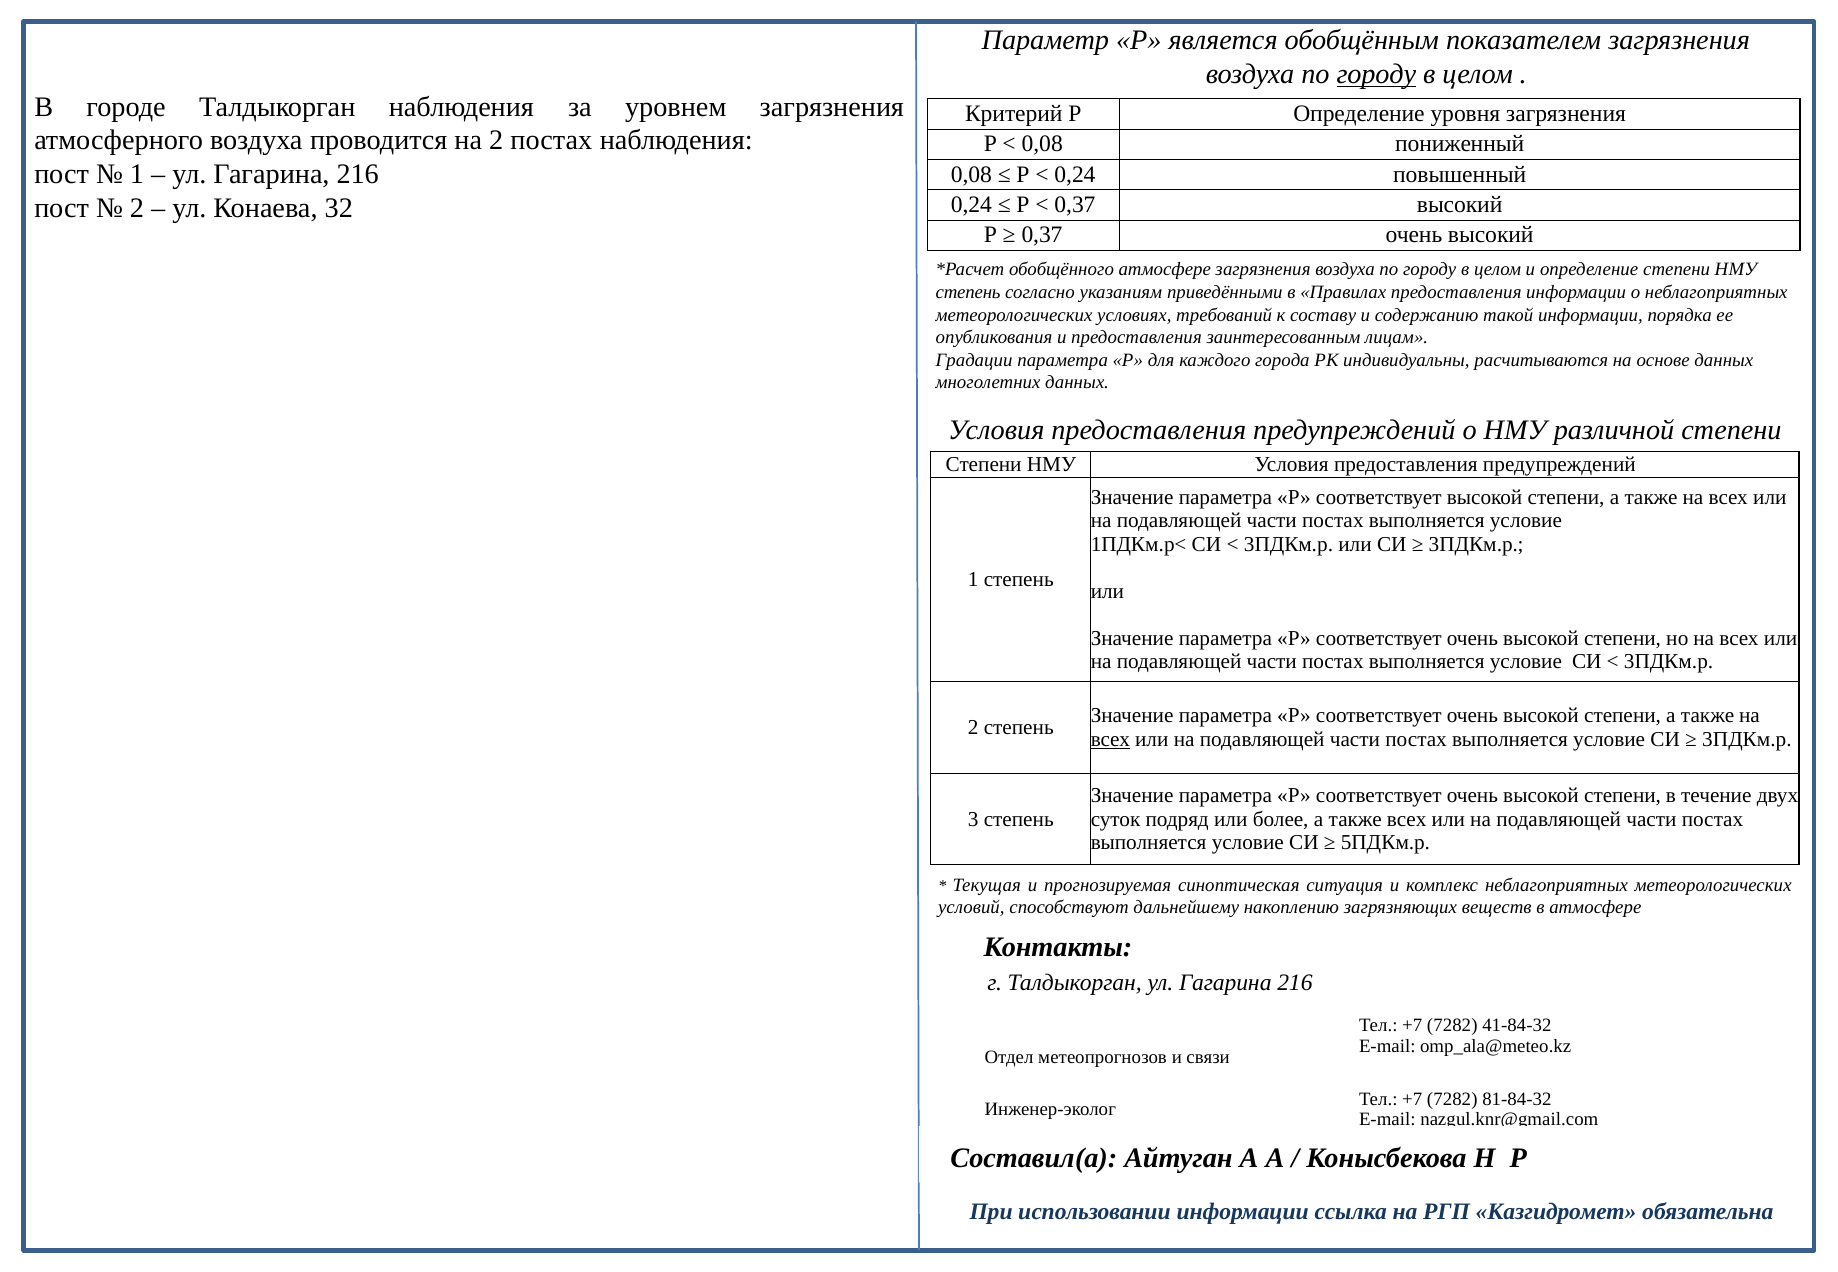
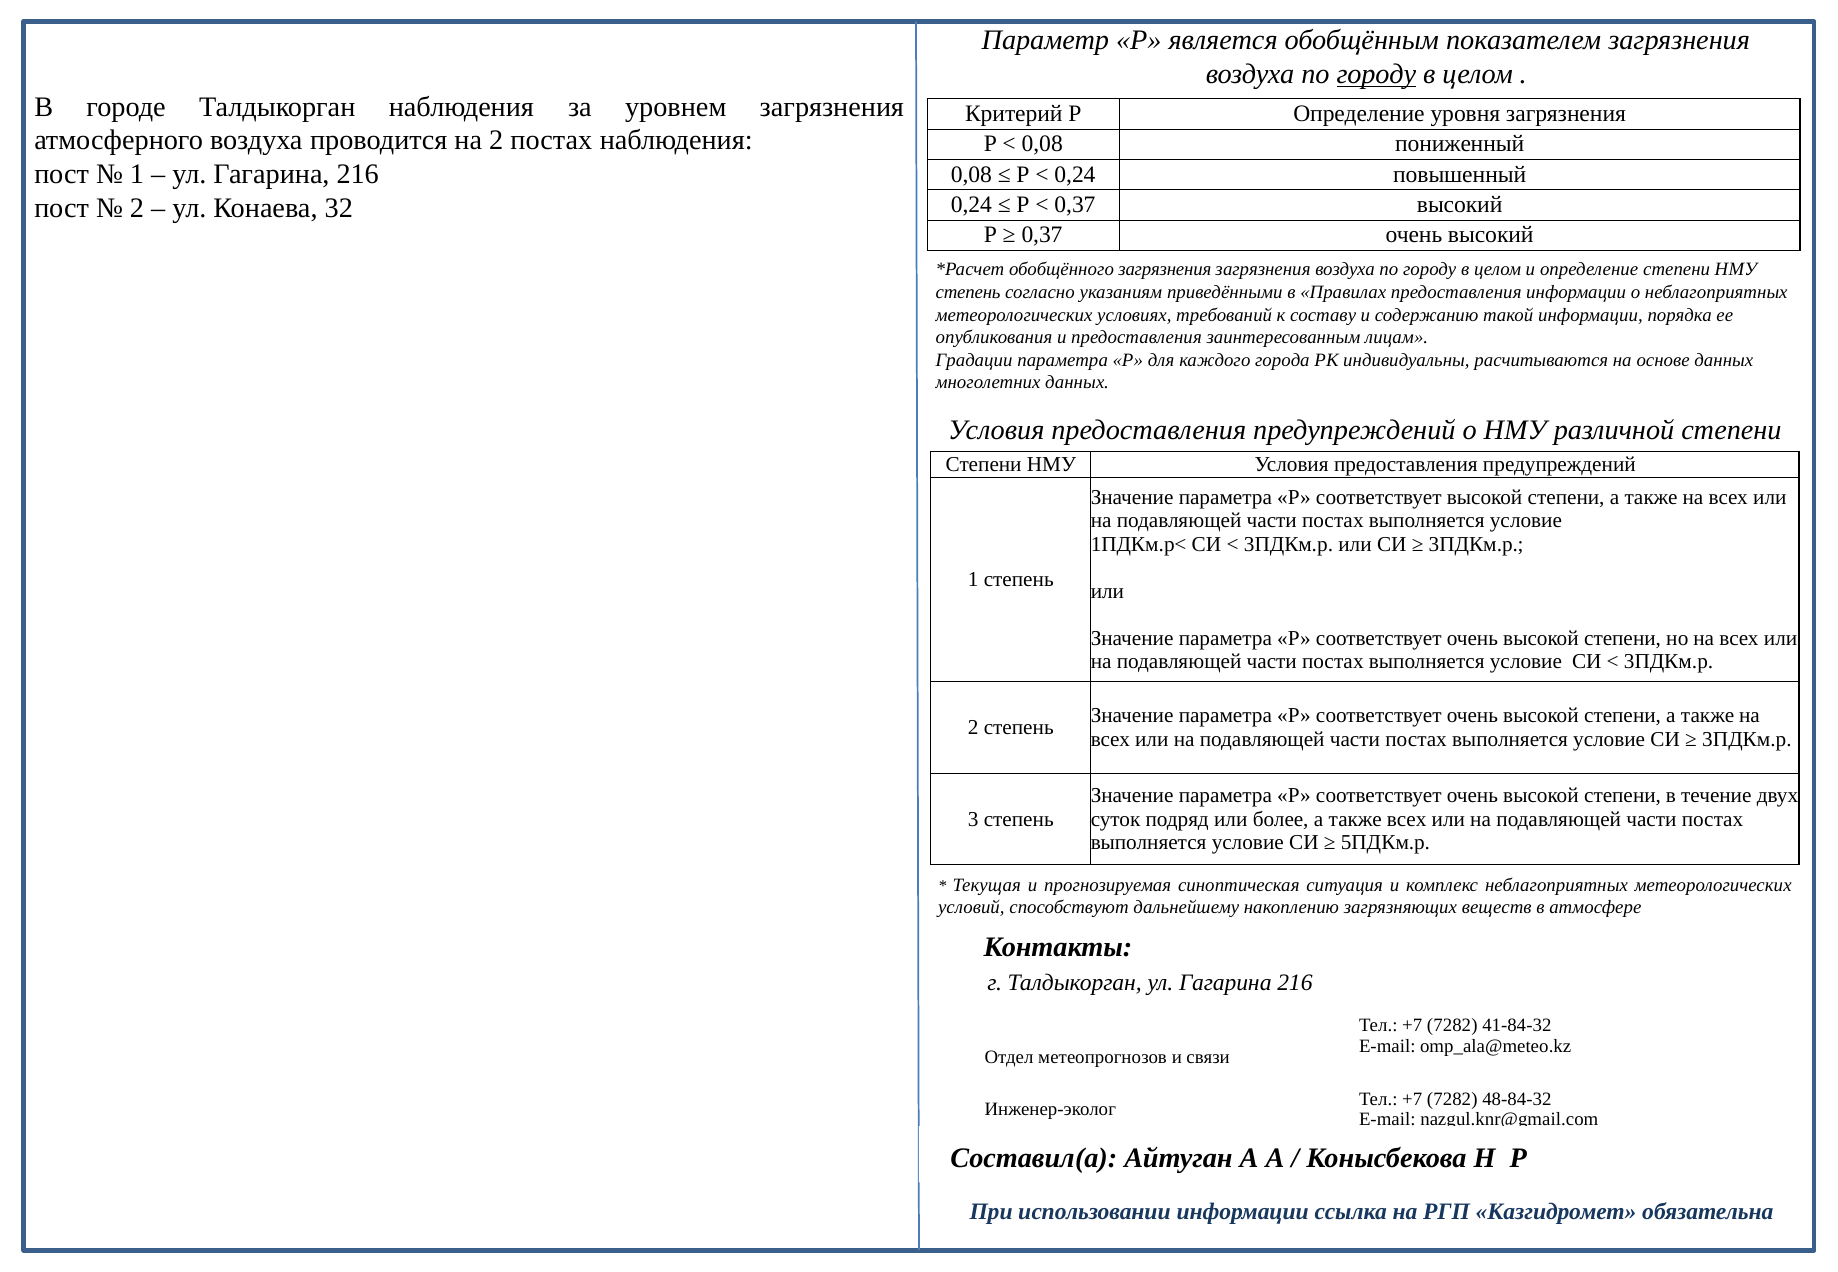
обобщённого атмосфере: атмосфере -> загрязнения (1165, 270)
всех underline: present -> none (1110, 739)
81-84-32: 81-84-32 -> 48-84-32 (1517, 1099)
